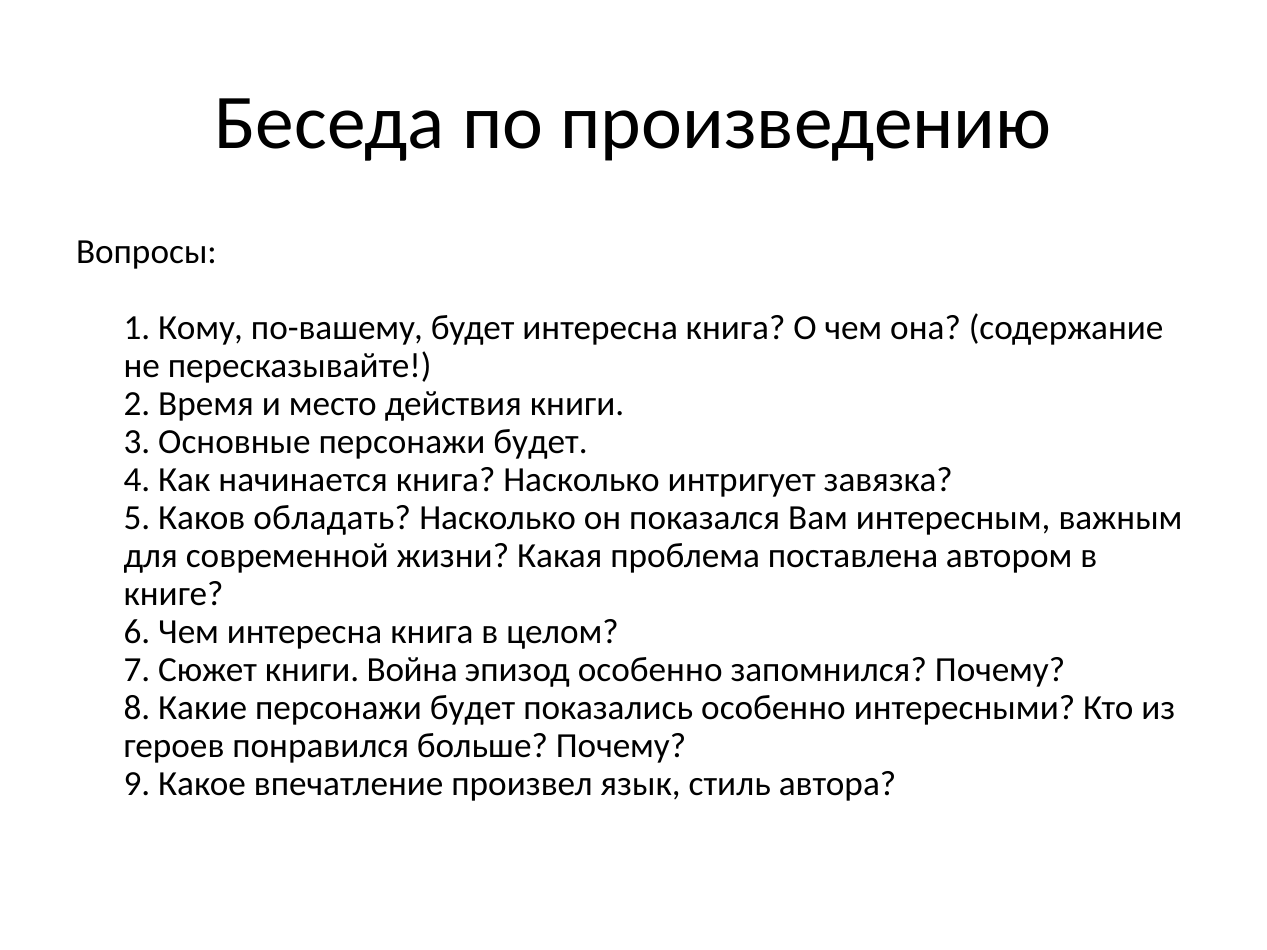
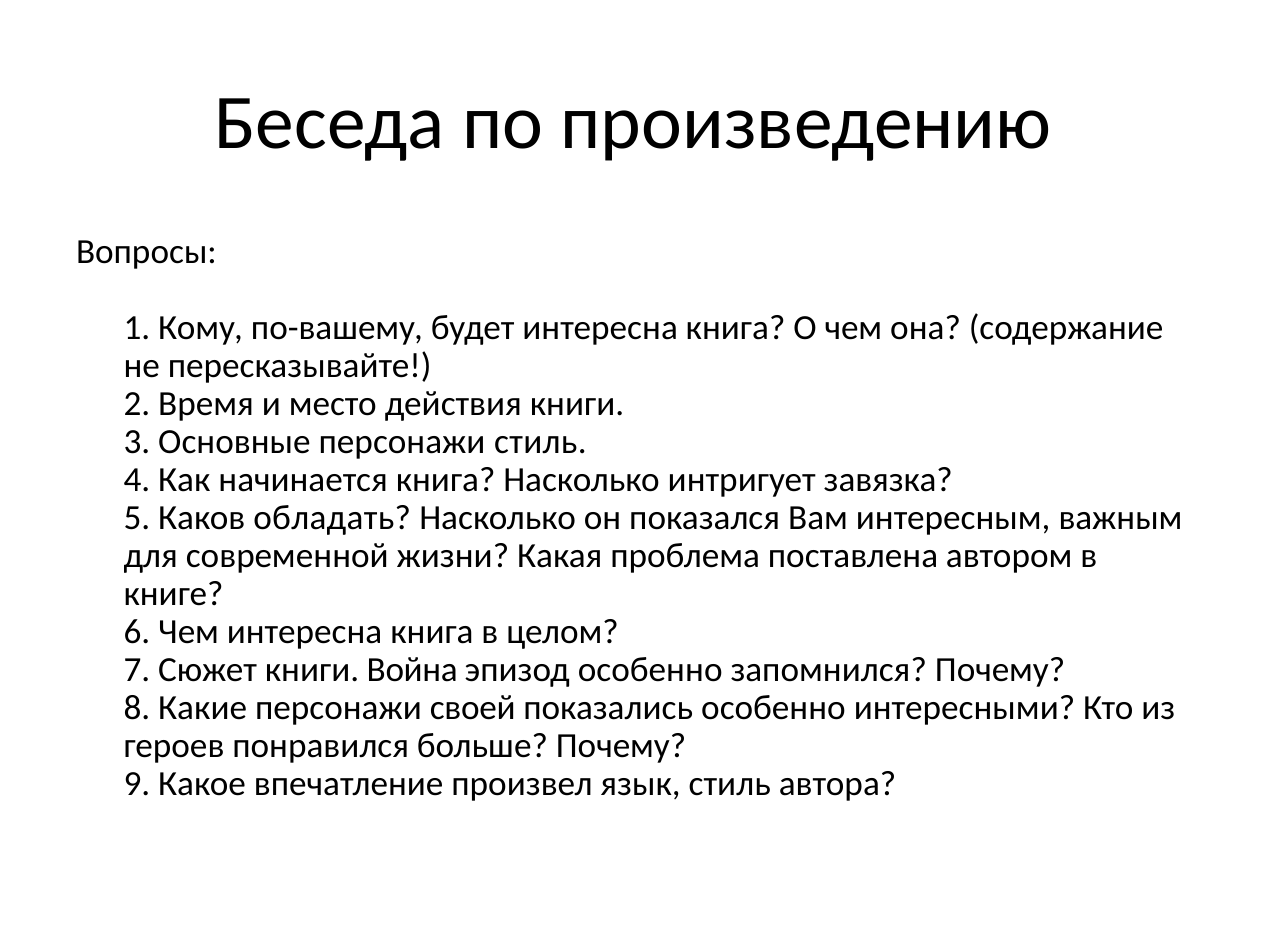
Основные персонажи будет: будет -> стиль (540, 442)
Какие персонажи будет: будет -> своей (473, 708)
